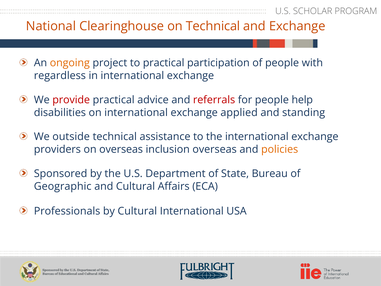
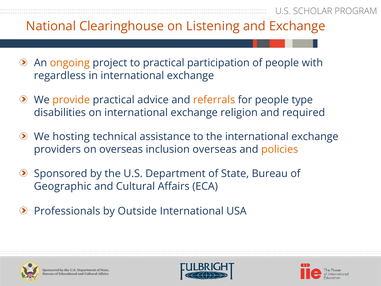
on Technical: Technical -> Listening (213, 26)
provide colour: red -> orange (71, 100)
referrals colour: red -> orange (214, 100)
help: help -> type (302, 100)
applied: applied -> religion (239, 112)
standing: standing -> required (304, 112)
outside: outside -> hosting (71, 137)
by Cultural: Cultural -> Outside (137, 211)
